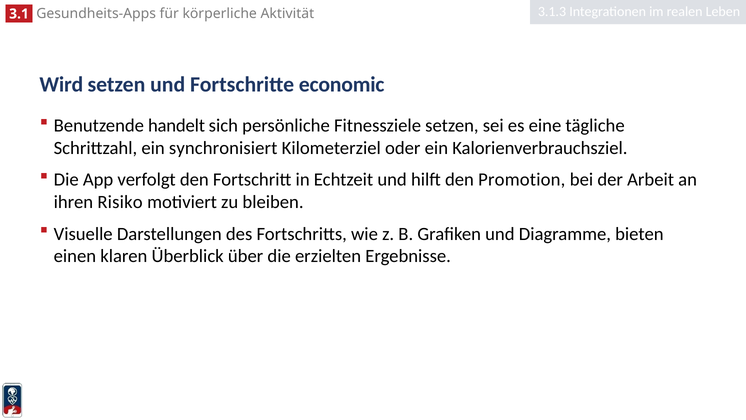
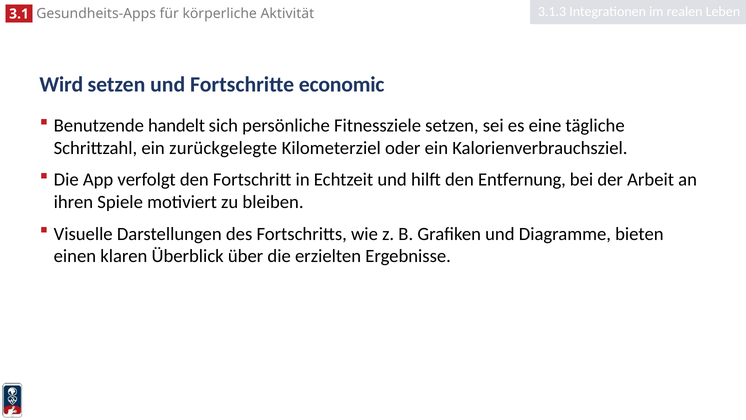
synchronisiert: synchronisiert -> zurückgelegte (223, 148)
Promotion: Promotion -> Entfernung (522, 180)
Risiko: Risiko -> Spiele (120, 202)
